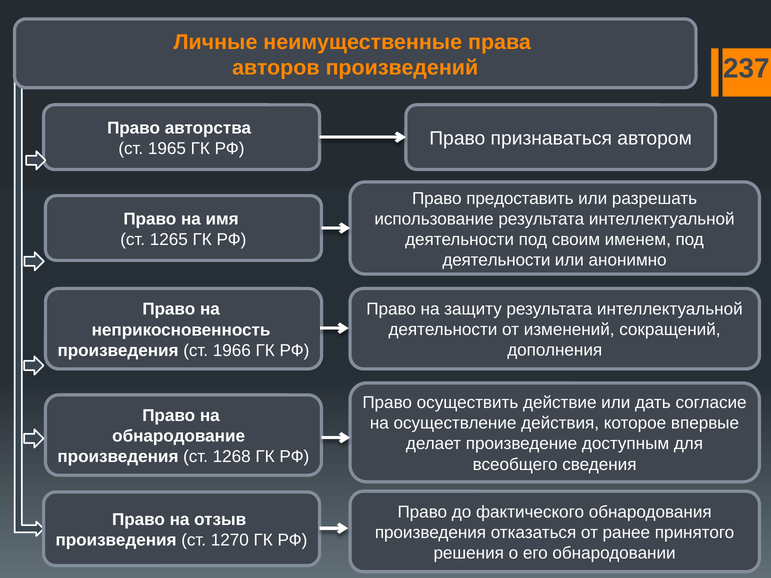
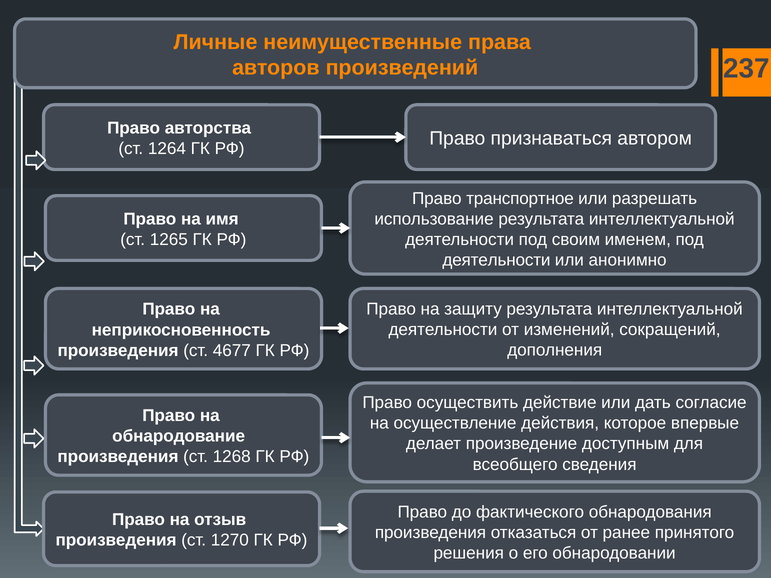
1965: 1965 -> 1264 (167, 149)
предоставить: предоставить -> транспортное (520, 198)
1966: 1966 -> 4677 (232, 351)
